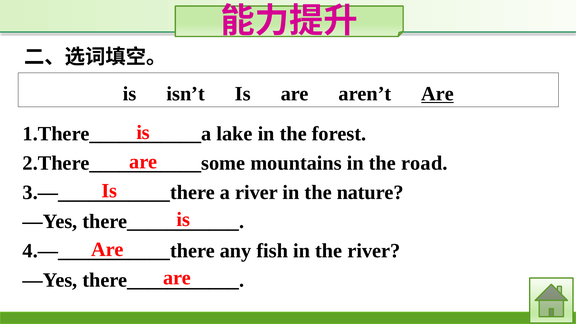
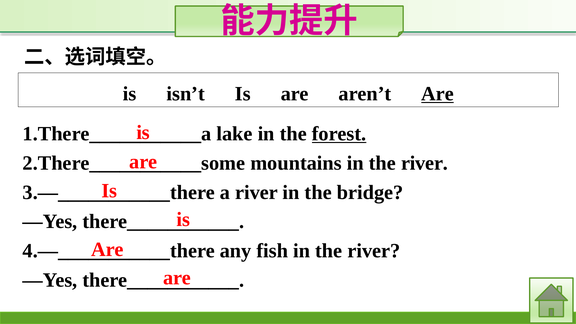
forest underline: none -> present (339, 134)
mountains in the road: road -> river (425, 163)
nature: nature -> bridge (370, 192)
